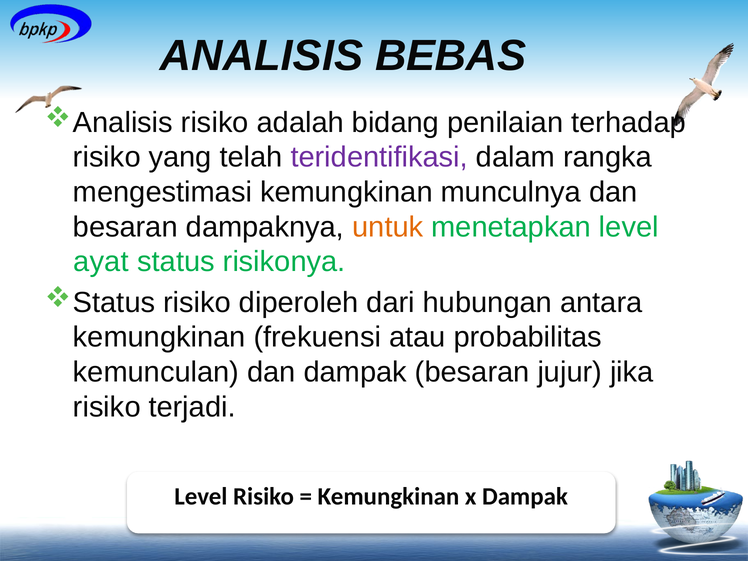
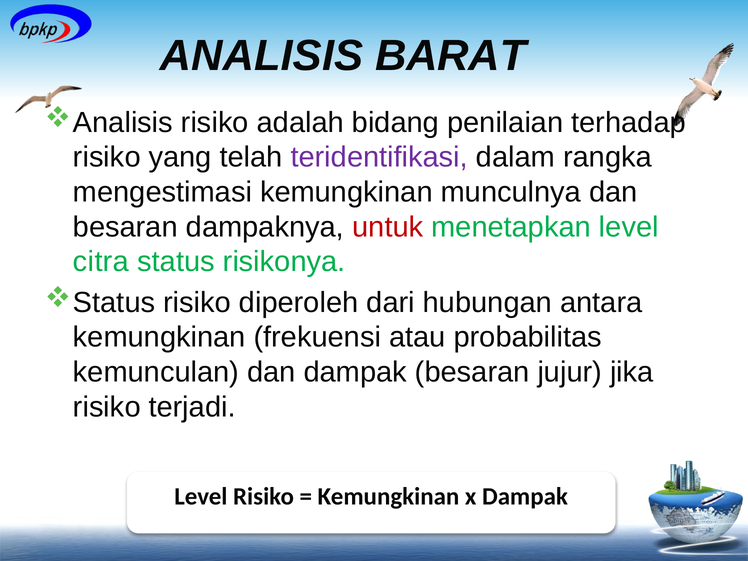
BEBAS: BEBAS -> BARAT (451, 56)
untuk colour: orange -> red (388, 227)
ayat: ayat -> citra (101, 262)
